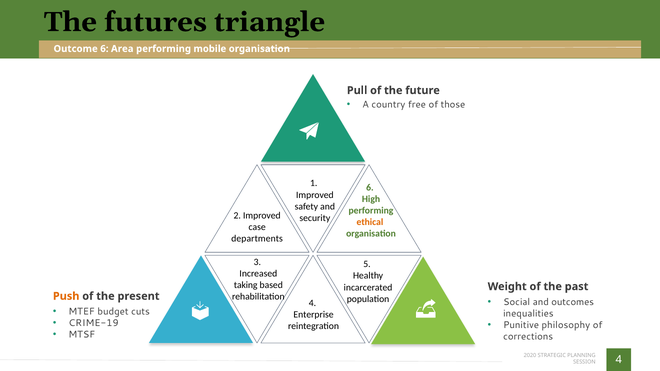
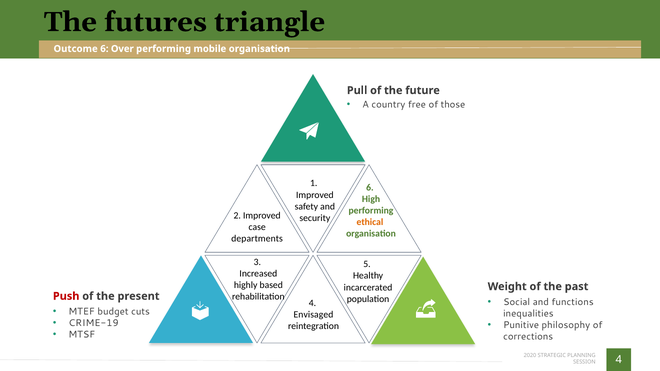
Area: Area -> Over (122, 49)
taking: taking -> highly (246, 285)
Push colour: orange -> red (66, 296)
outcomes: outcomes -> functions (573, 302)
Enterprise: Enterprise -> Envisaged (313, 315)
